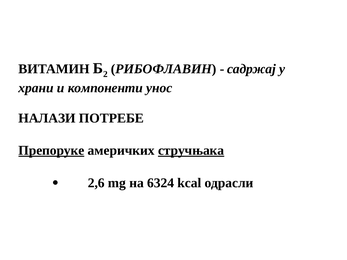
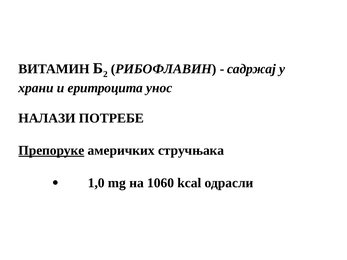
компоненти: компоненти -> еритроцита (105, 88)
стручњака underline: present -> none (191, 151)
2,6: 2,6 -> 1,0 (96, 183)
6324: 6324 -> 1060 (161, 183)
